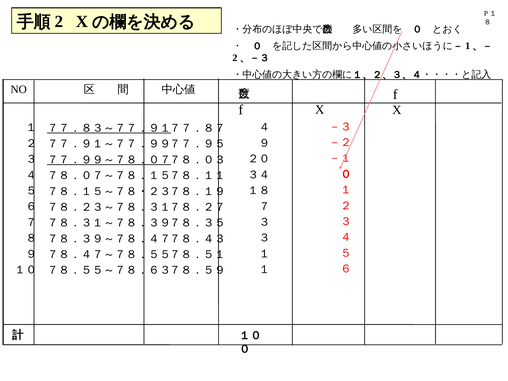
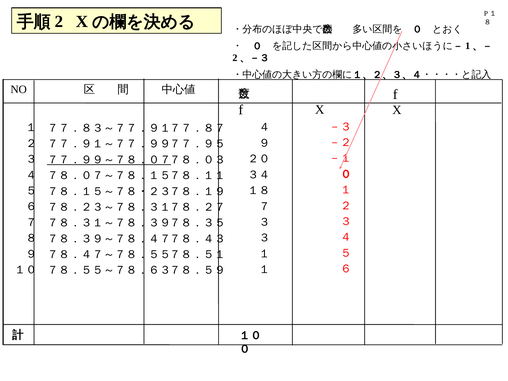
７７．８３～７７．９１ underline: present -> none (109, 128)
